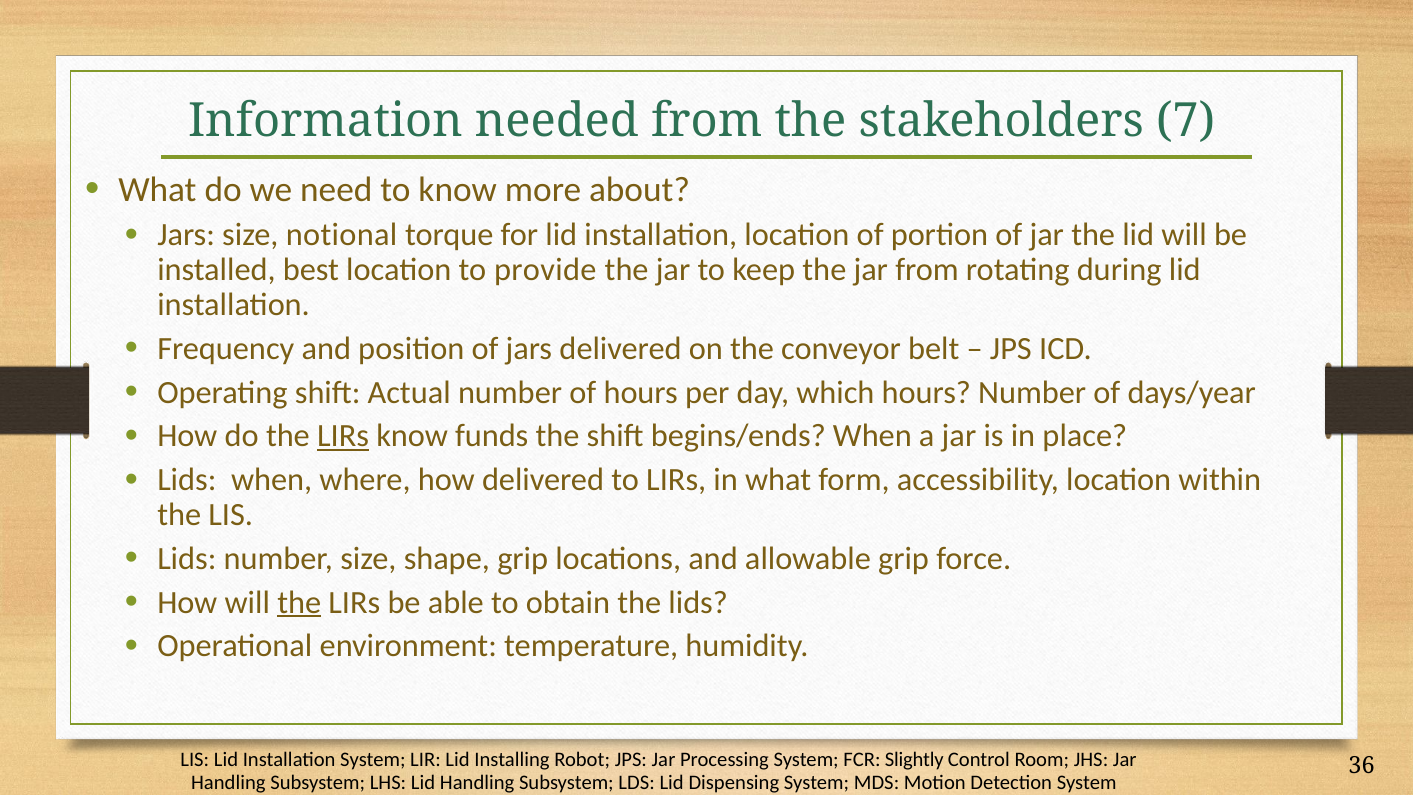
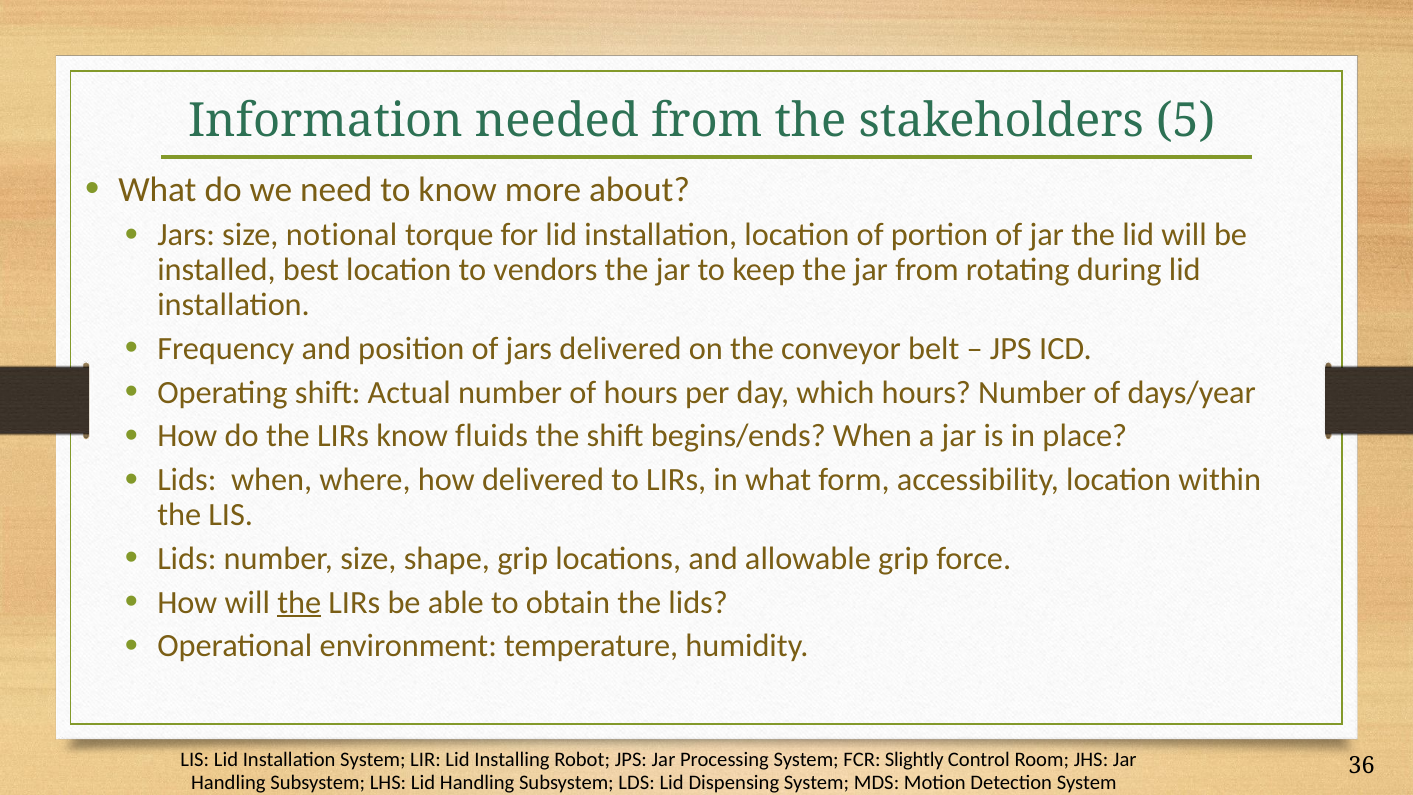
7: 7 -> 5 (1186, 121)
provide: provide -> vendors (546, 270)
LIRs underline: present -> none (343, 436)
funds: funds -> fluids (492, 436)
